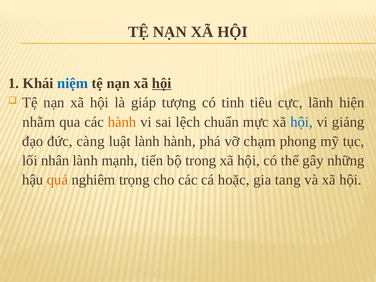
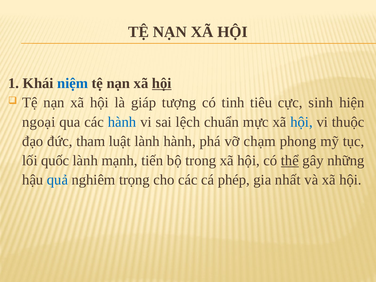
lãnh: lãnh -> sinh (321, 103)
nhằm: nhằm -> ngoại (39, 122)
hành colour: orange -> blue (122, 122)
giảng: giảng -> thuộc (348, 122)
càng: càng -> tham (91, 141)
nhân: nhân -> quốc (55, 161)
thể underline: none -> present (290, 161)
quả colour: orange -> blue (57, 180)
hoặc: hoặc -> phép (234, 180)
tang: tang -> nhất (288, 180)
